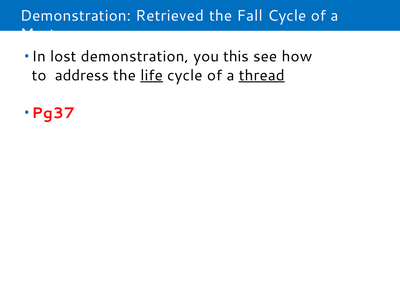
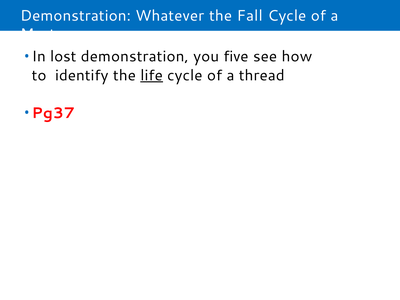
Retrieved: Retrieved -> Whatever (170, 16)
this: this -> five (236, 57)
address: address -> identify (82, 75)
thread underline: present -> none (262, 75)
